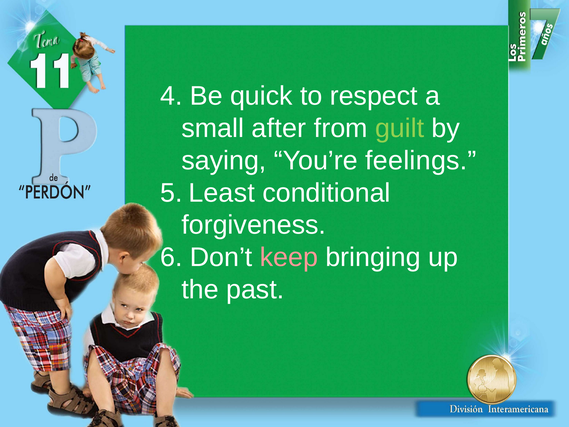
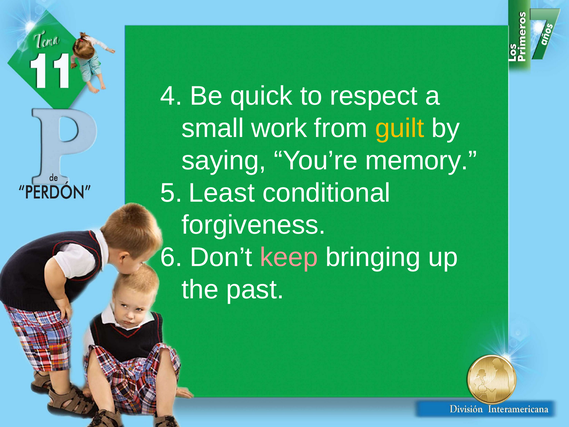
after: after -> work (279, 128)
guilt colour: light green -> yellow (400, 128)
feelings: feelings -> memory (421, 160)
